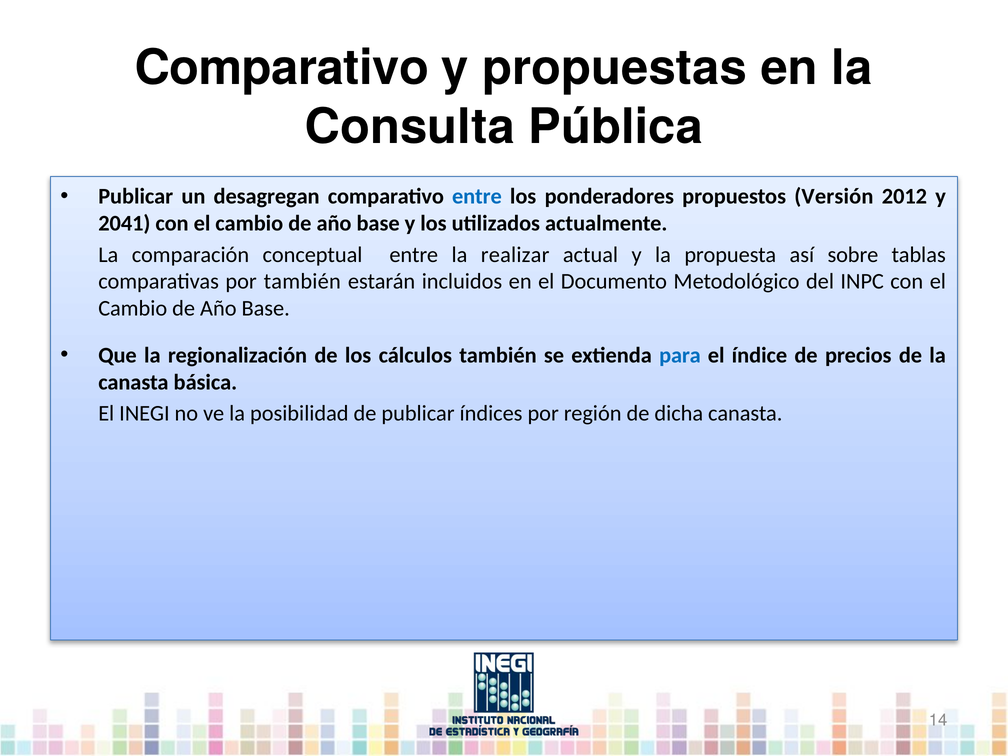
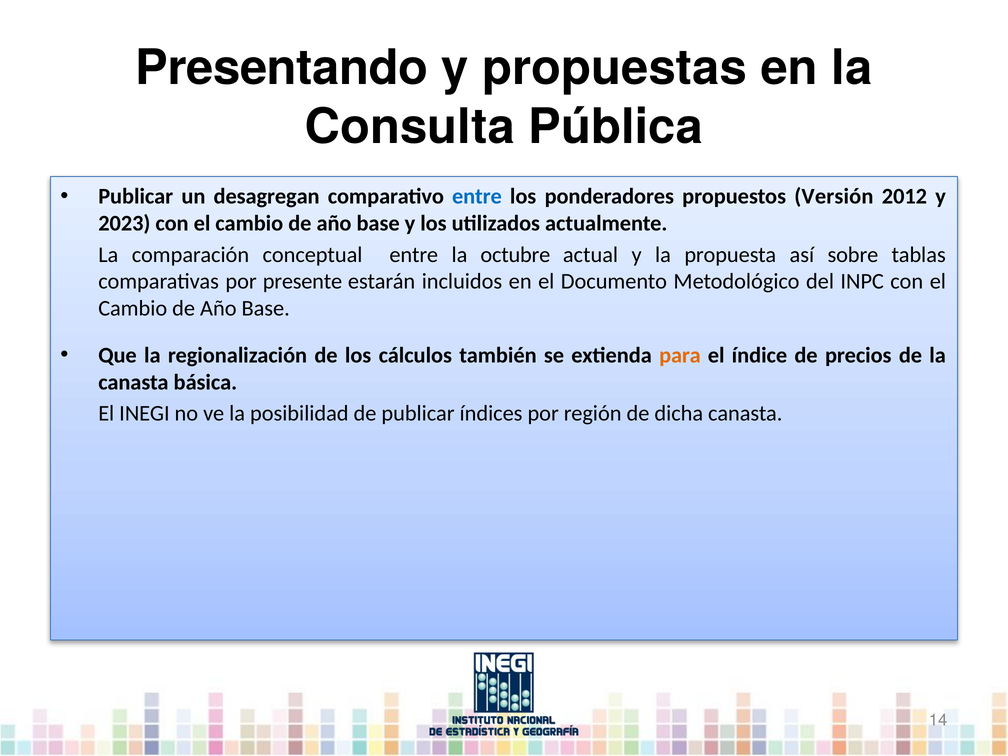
Comparativo: Comparativo -> Presentando (282, 68)
2041: 2041 -> 2023 (124, 223)
realizar: realizar -> octubre (515, 255)
por también: también -> presente (302, 282)
para colour: blue -> orange (680, 355)
